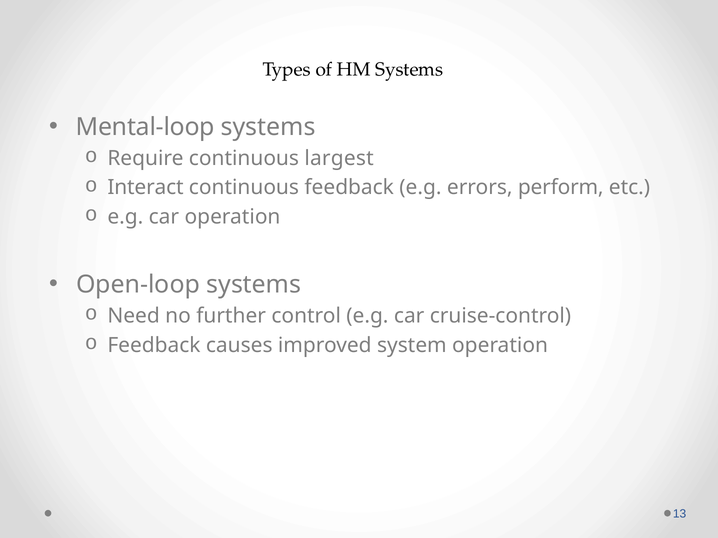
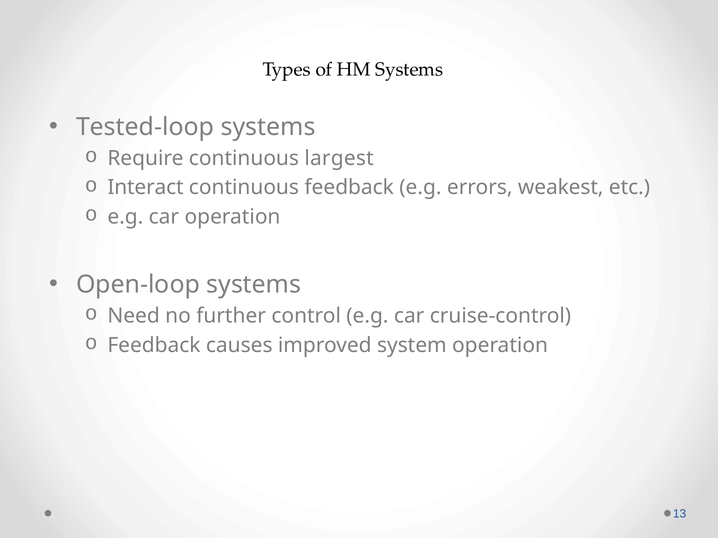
Mental-loop: Mental-loop -> Tested-loop (145, 127)
perform: perform -> weakest (561, 188)
